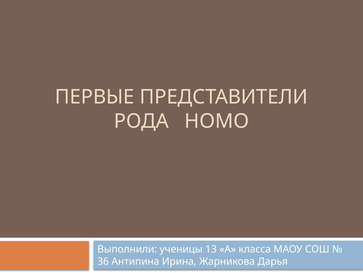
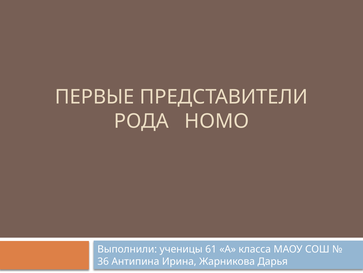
13: 13 -> 61 (211, 249)
